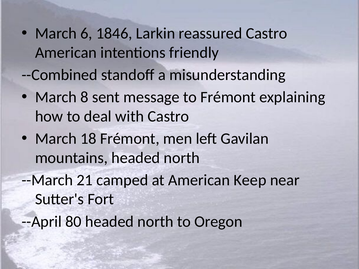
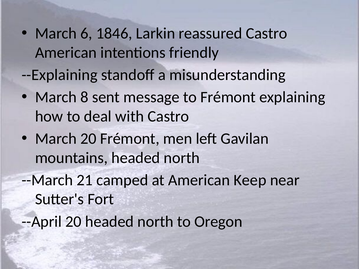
--Combined: --Combined -> --Explaining (60, 75)
March 18: 18 -> 20 (88, 139)
--April 80: 80 -> 20 (73, 222)
